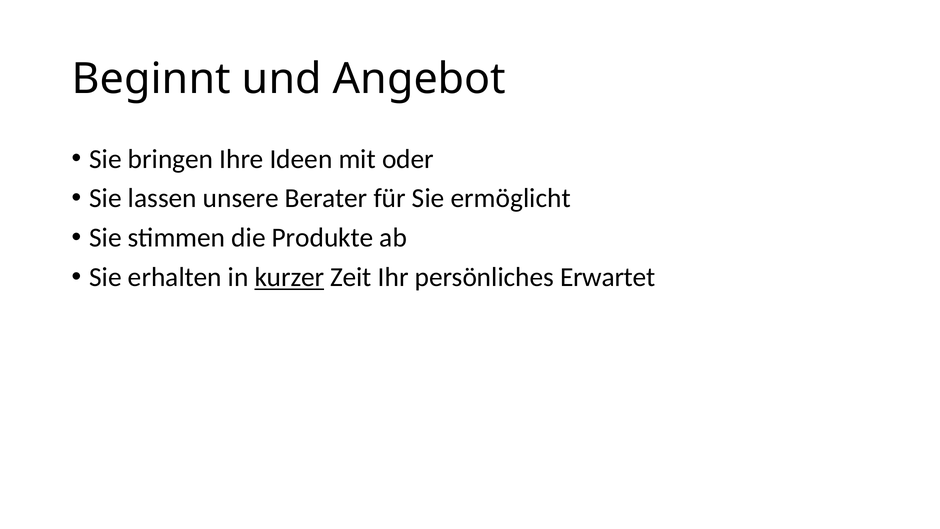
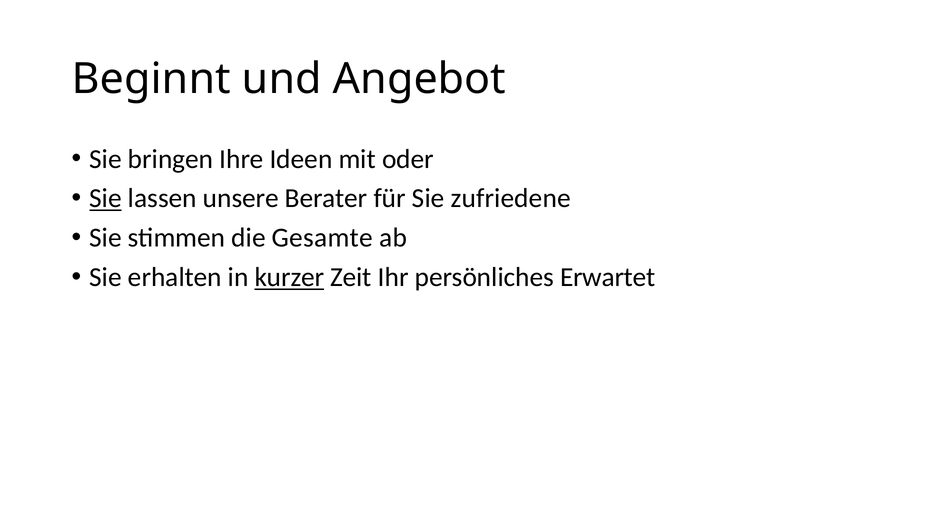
Sie underline: none -> present (106, 198)
ermöglicht: ermöglicht -> zufriedene (511, 198)
Produkte: Produkte -> Gesamte (322, 238)
